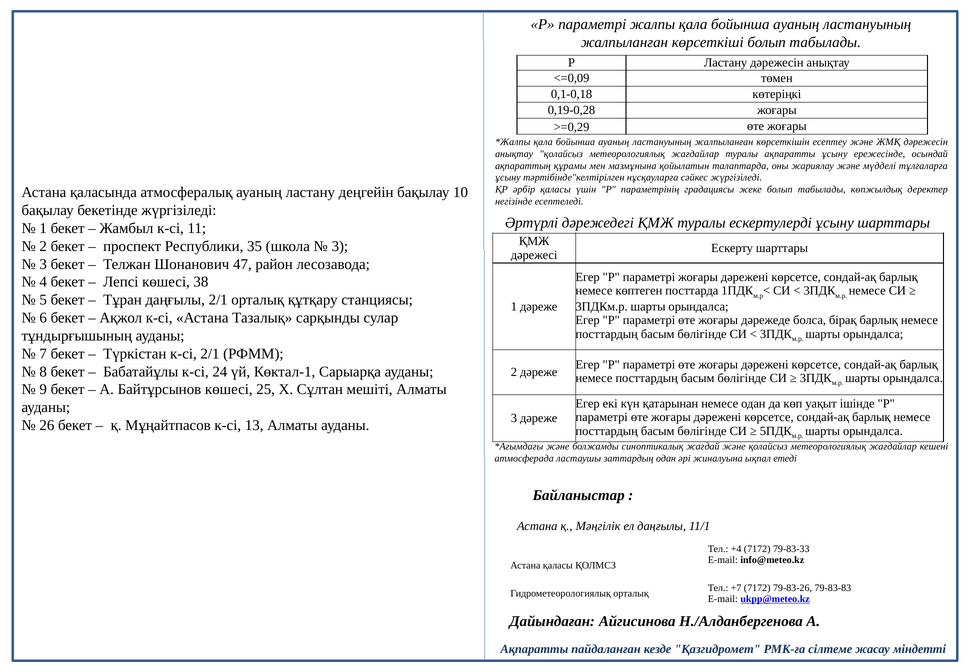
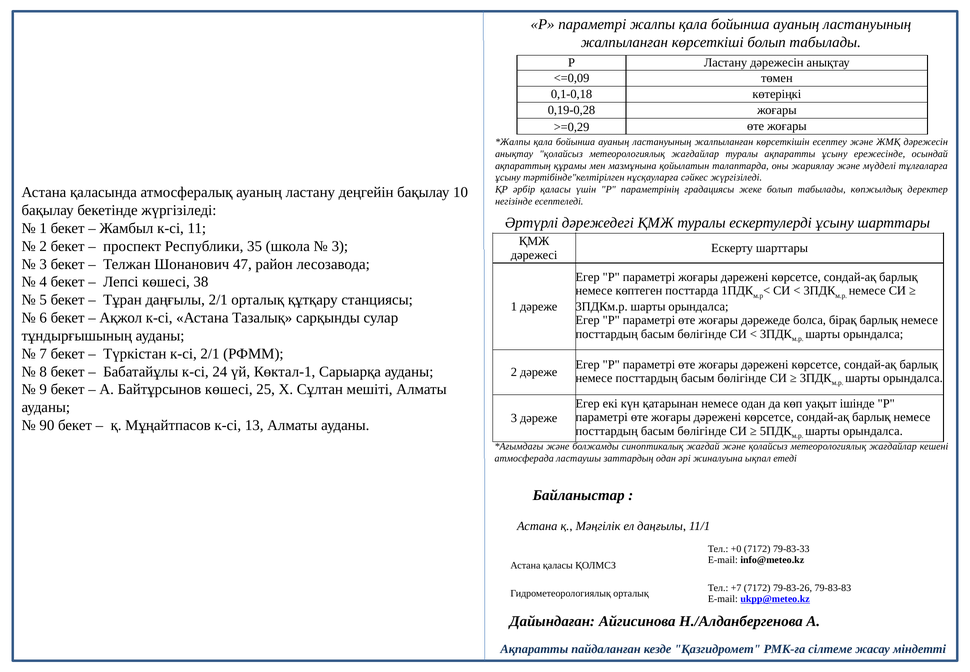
26: 26 -> 90 (47, 425)
+4: +4 -> +0 (736, 549)
